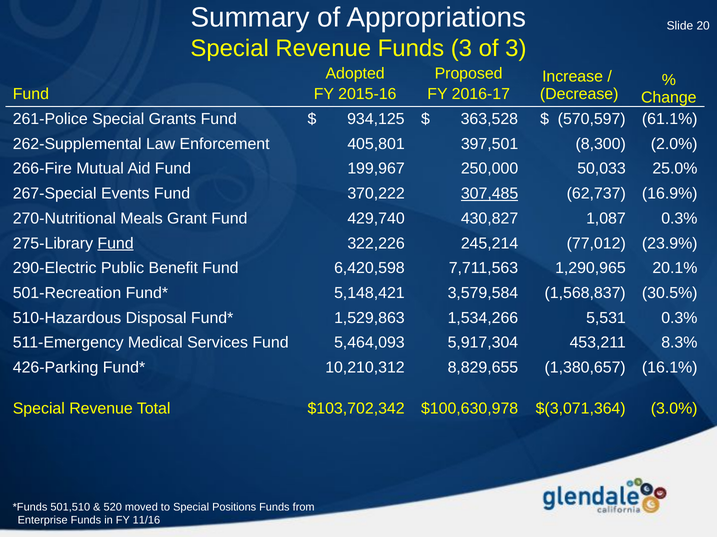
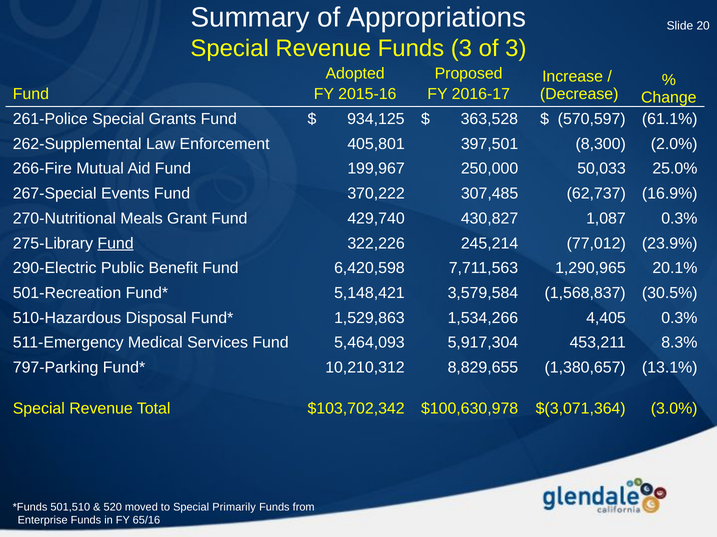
307,485 underline: present -> none (490, 194)
5,531: 5,531 -> 4,405 (606, 318)
426-Parking: 426-Parking -> 797-Parking (56, 368)
16.1%: 16.1% -> 13.1% (670, 368)
Positions: Positions -> Primarily (234, 508)
11/16: 11/16 -> 65/16 (146, 521)
